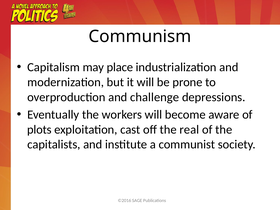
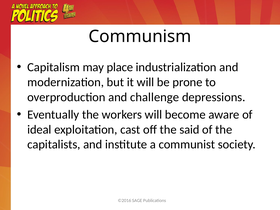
plots: plots -> ideal (39, 130)
real: real -> said (189, 130)
